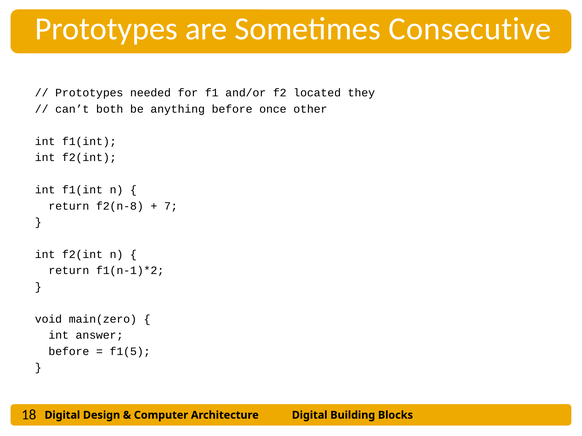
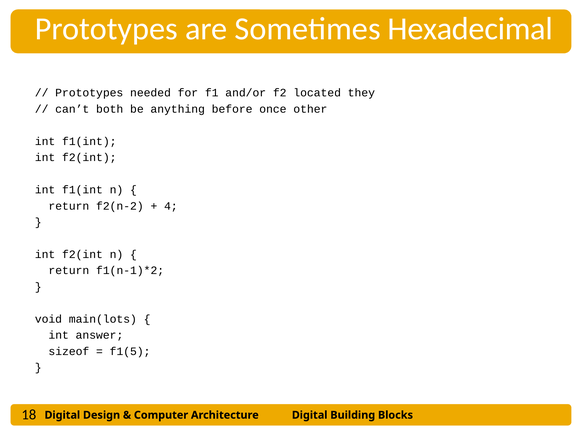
Consecutive: Consecutive -> Hexadecimal (470, 29)
f2(n-8: f2(n-8 -> f2(n-2 (120, 206)
7: 7 -> 4 (171, 206)
main(zero: main(zero -> main(lots (103, 319)
before: before -> sizeof (69, 352)
